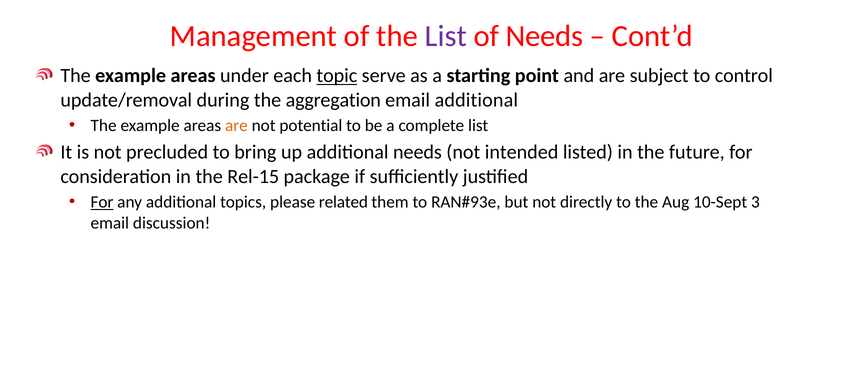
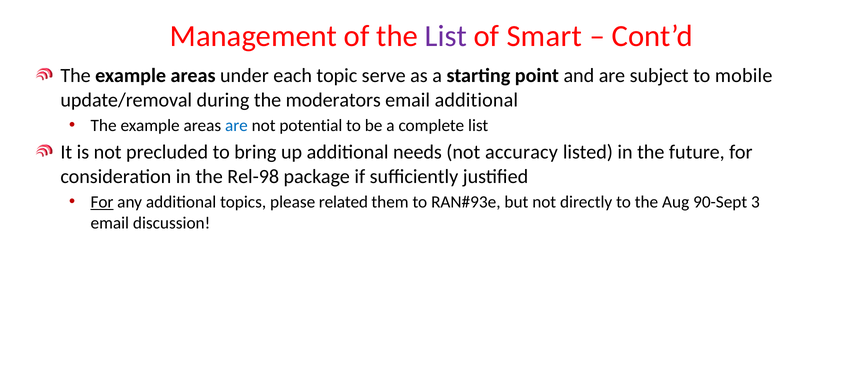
of Needs: Needs -> Smart (544, 36)
topic underline: present -> none (337, 76)
control: control -> mobile (744, 76)
aggregation: aggregation -> moderators (333, 100)
are colour: orange -> blue (236, 126)
intended: intended -> accuracy (521, 152)
Rel-15: Rel-15 -> Rel-98 (253, 177)
10-Sept: 10-Sept -> 90-Sept (720, 202)
